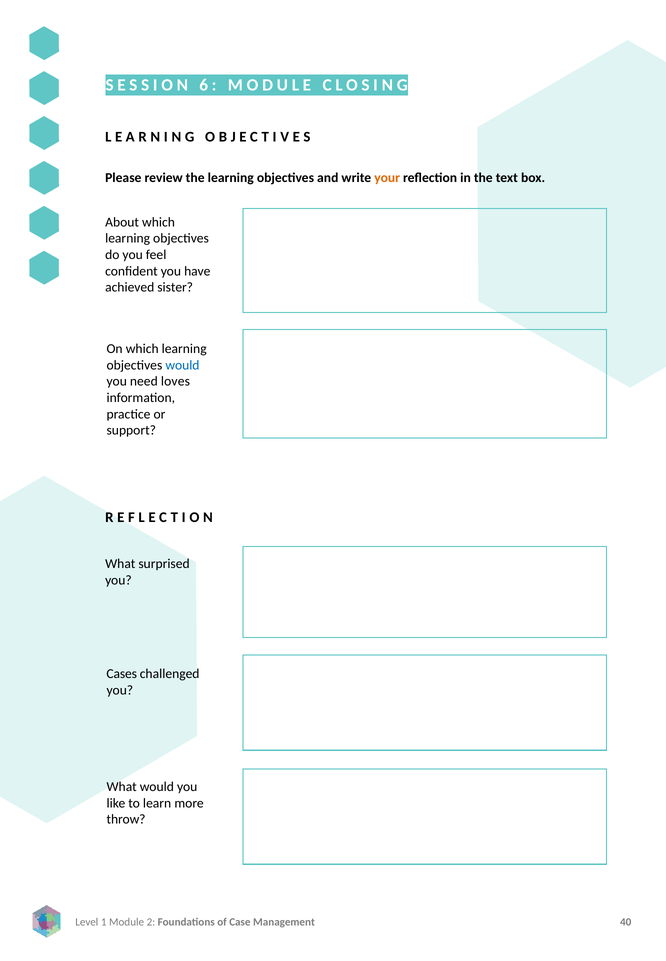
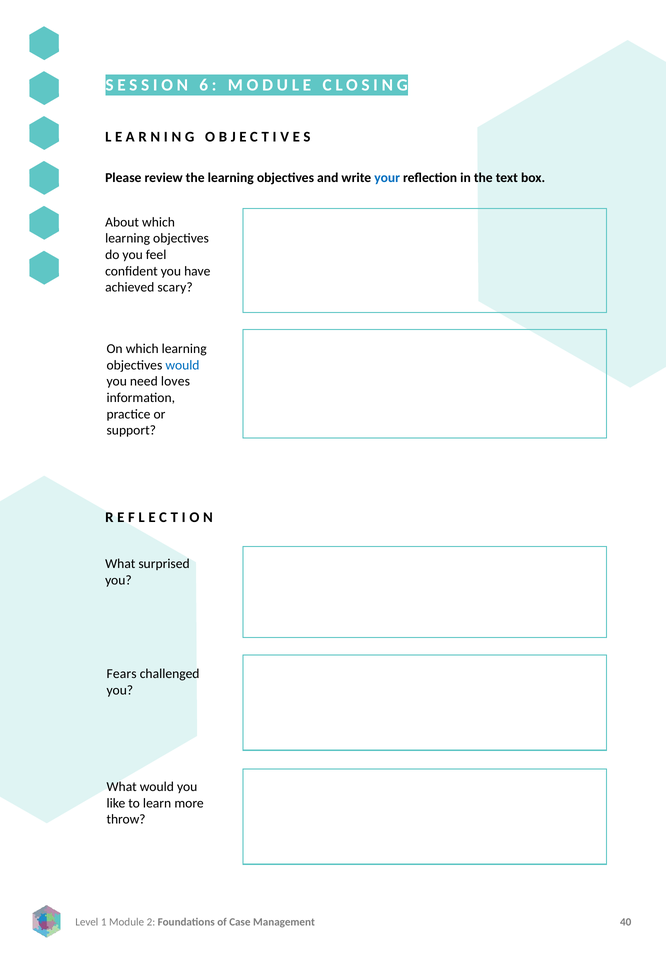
your colour: orange -> blue (387, 178)
sister: sister -> scary (175, 288)
Cases: Cases -> Fears (122, 674)
